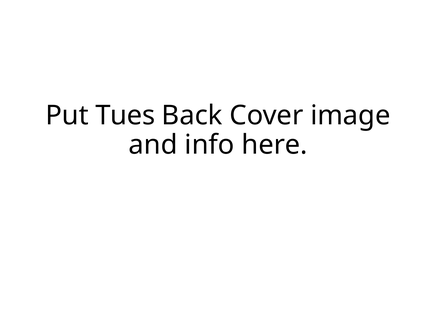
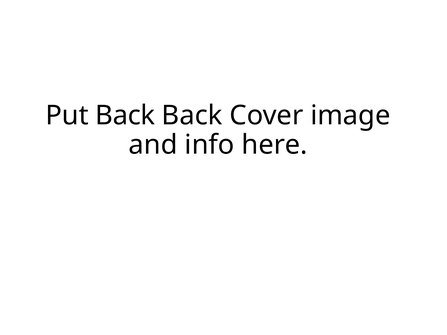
Put Tues: Tues -> Back (125, 116)
